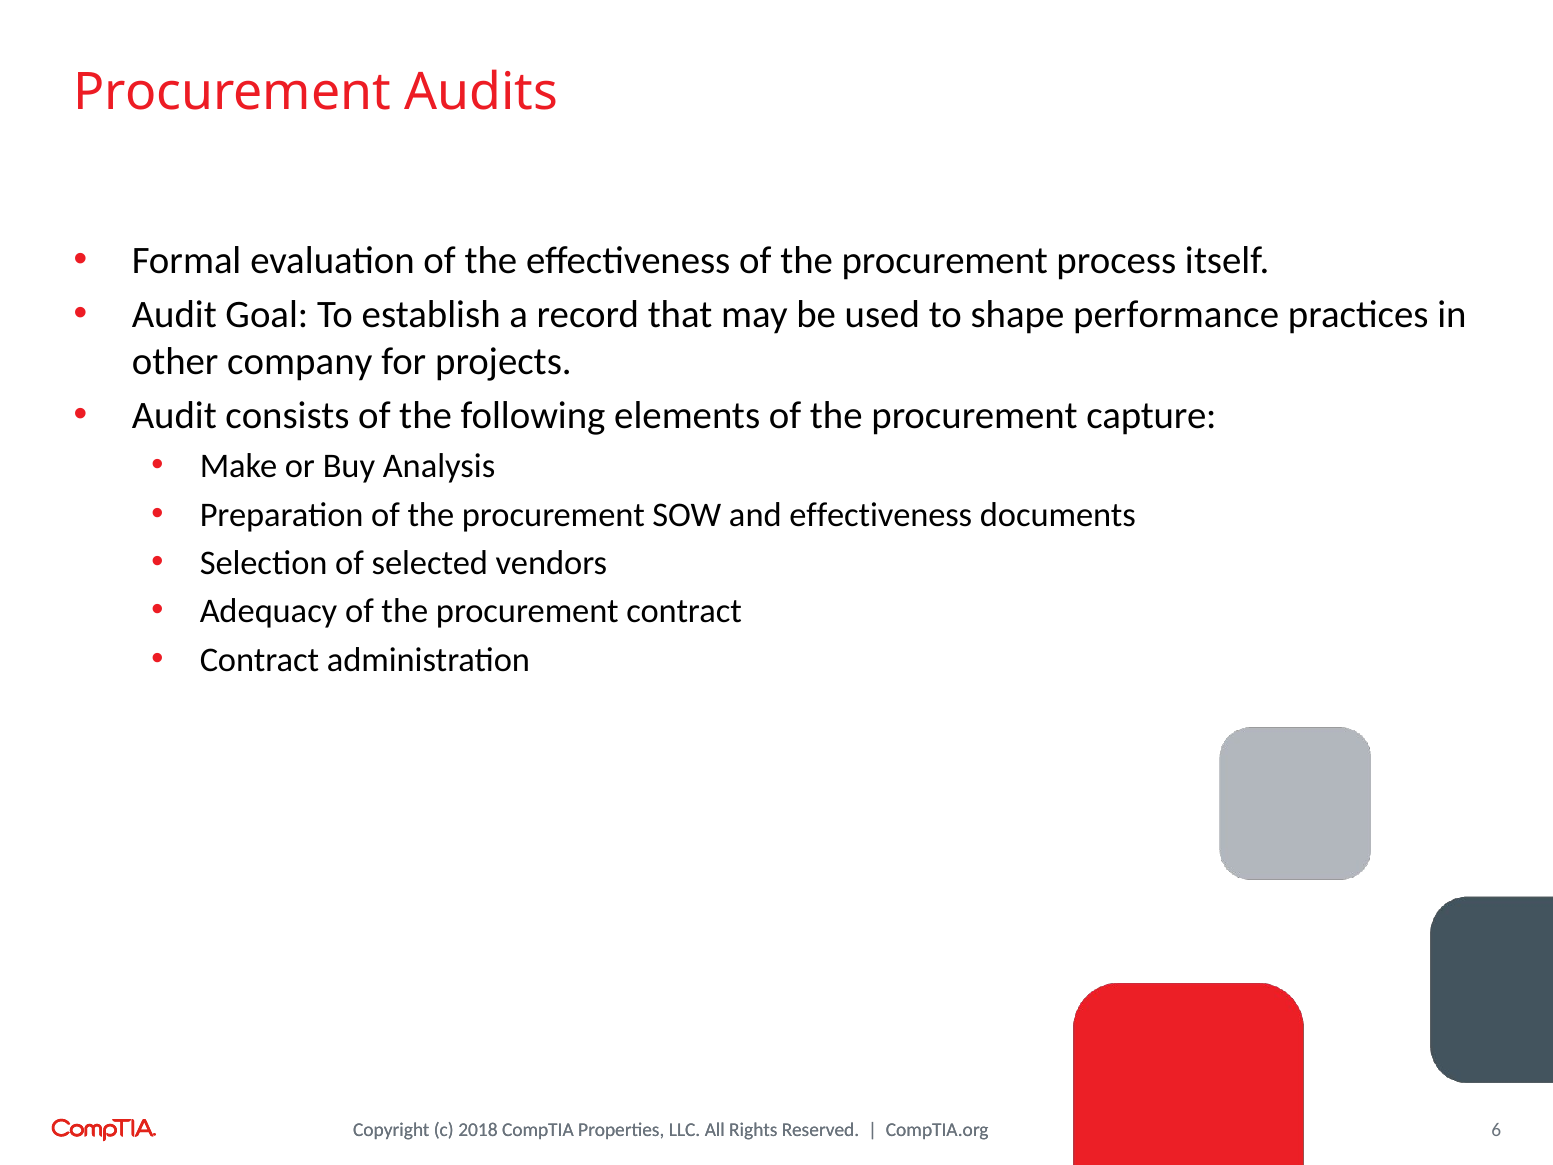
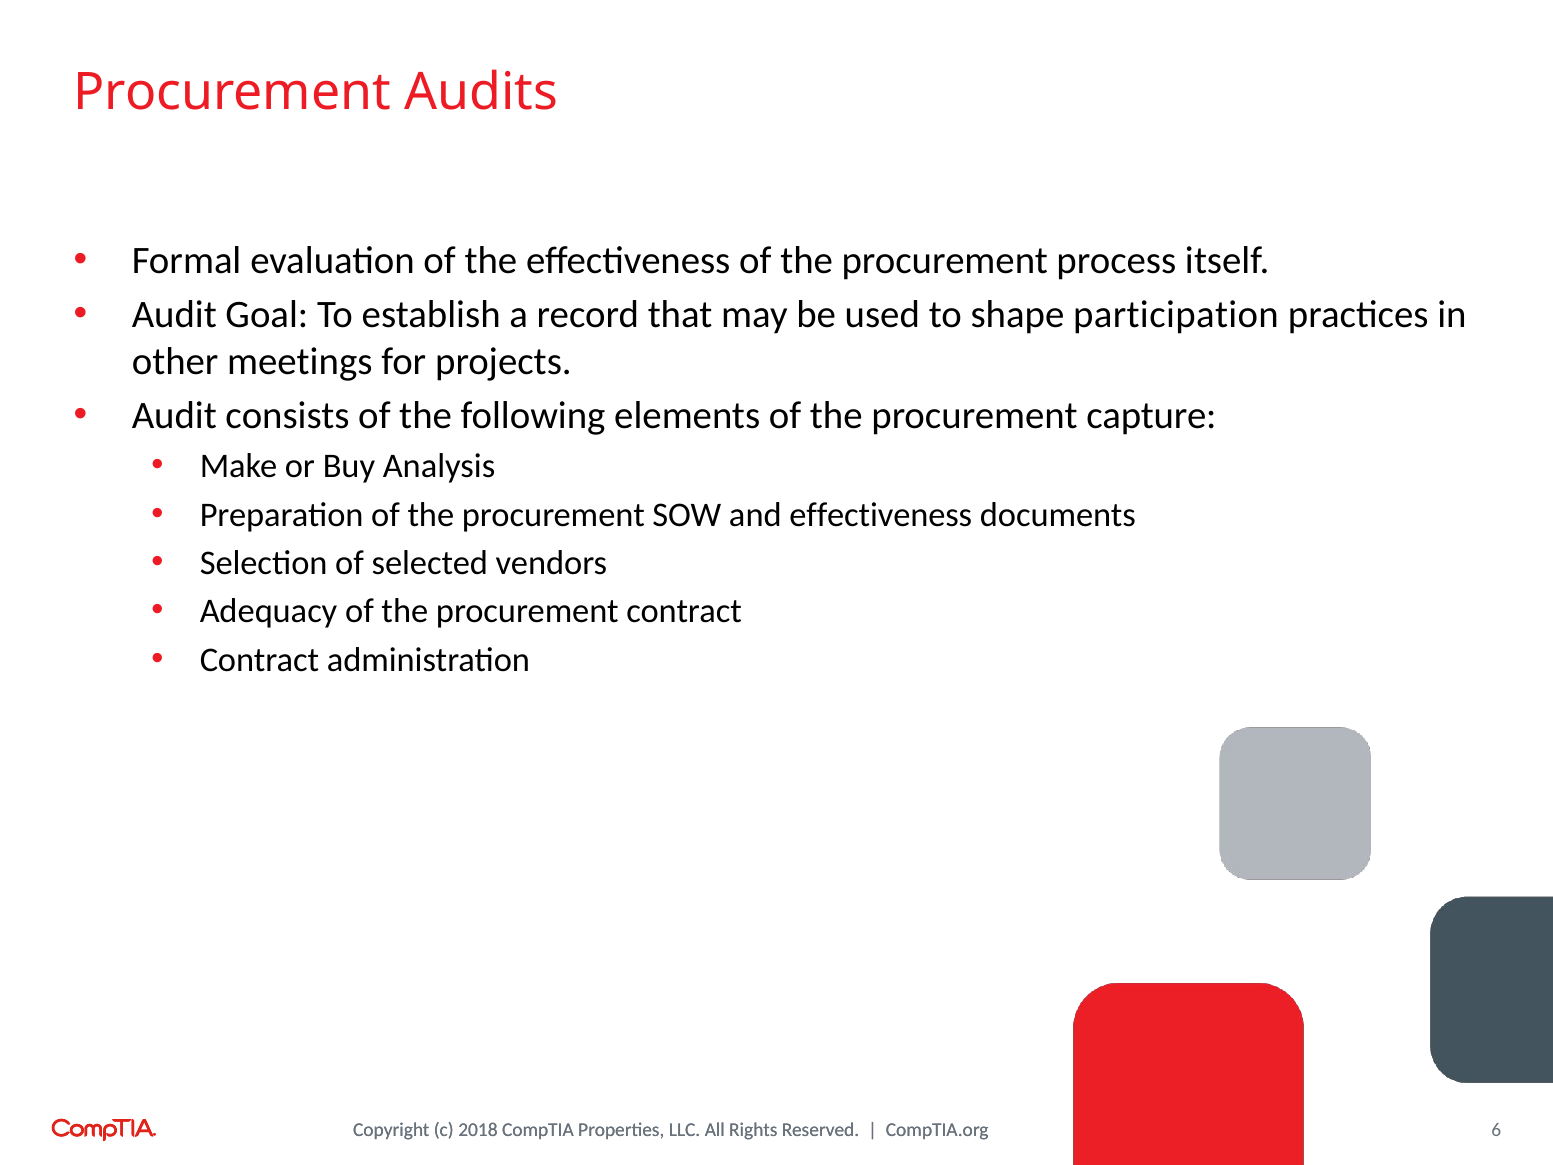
performance: performance -> participation (1176, 315)
company: company -> meetings (300, 361)
